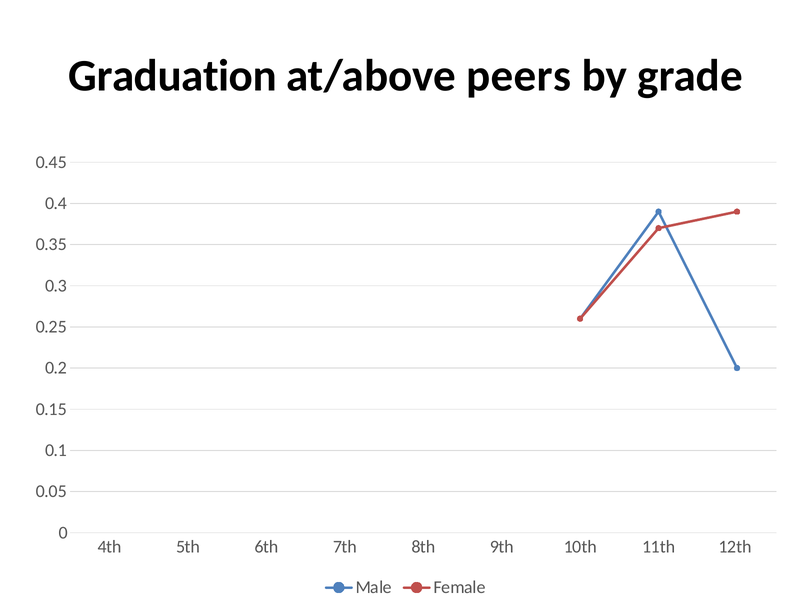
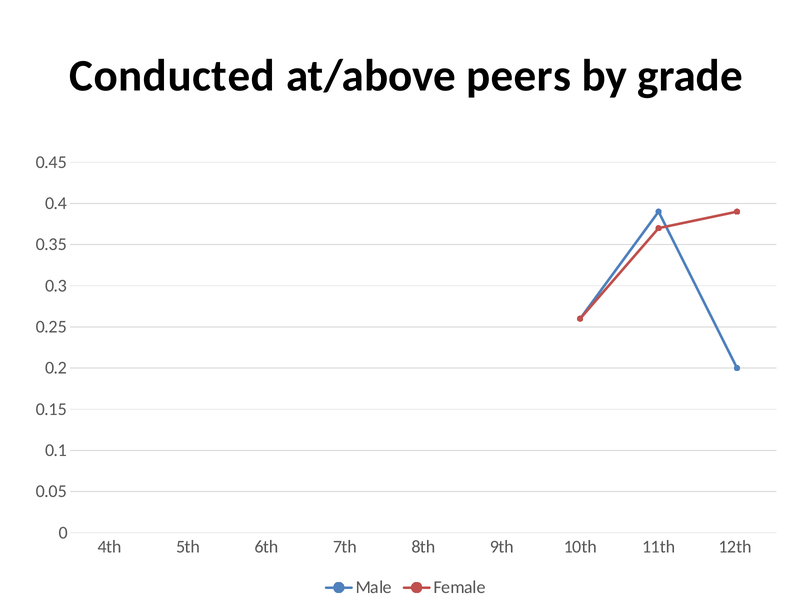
Graduation: Graduation -> Conducted (172, 76)
